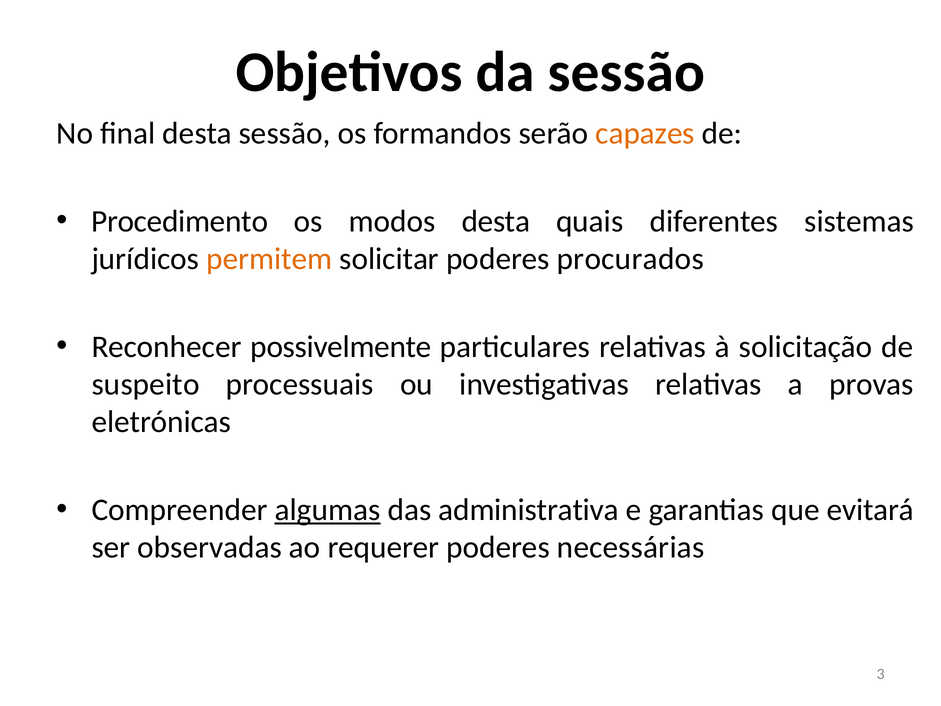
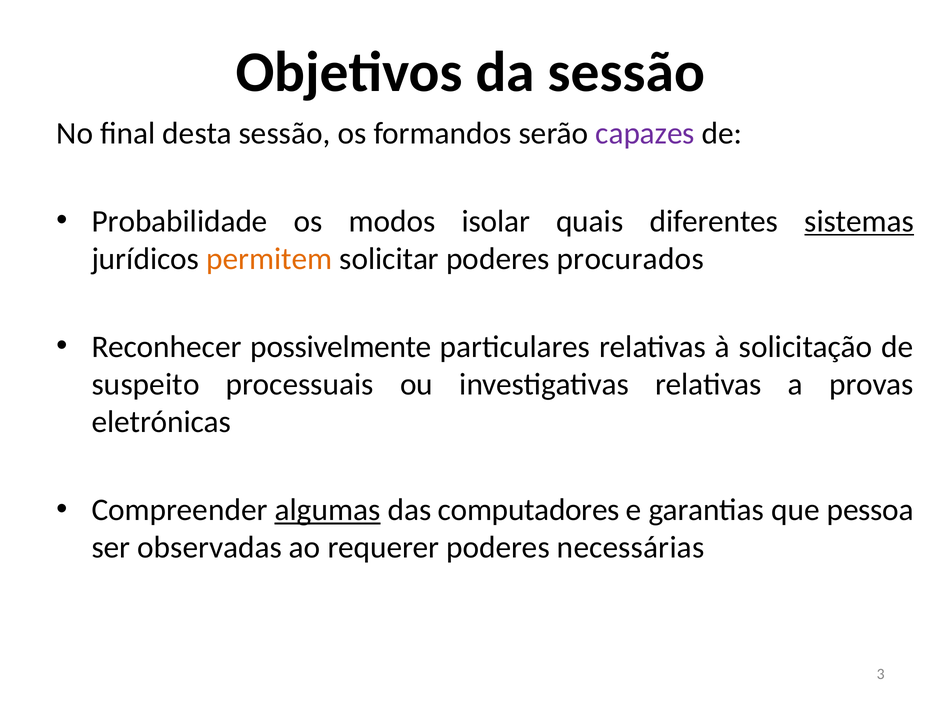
capazes colour: orange -> purple (645, 133)
Procedimento: Procedimento -> Probabilidade (180, 221)
modos desta: desta -> isolar (496, 221)
sistemas underline: none -> present (859, 221)
administrativa: administrativa -> computadores (529, 510)
evitará: evitará -> pessoa (870, 510)
